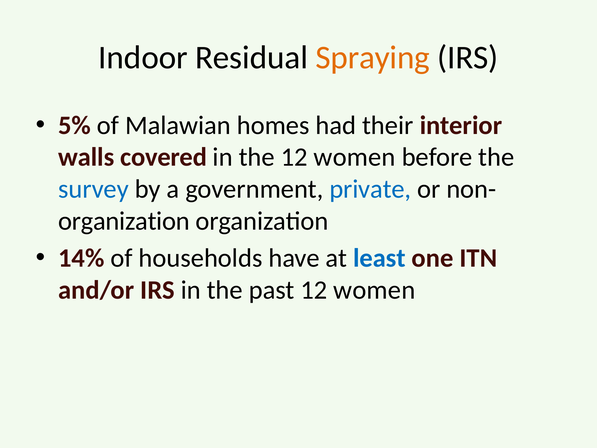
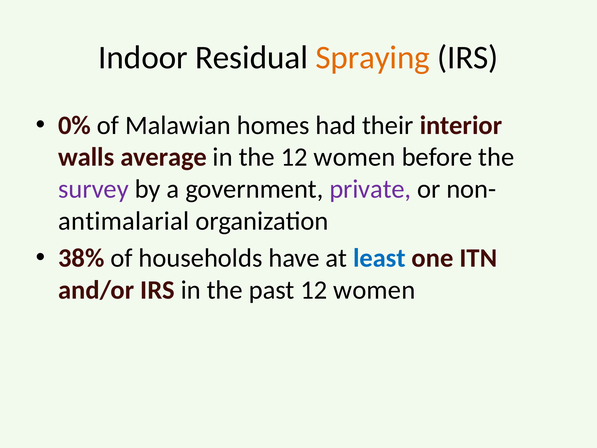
5%: 5% -> 0% (75, 125)
covered: covered -> average (164, 157)
survey colour: blue -> purple (94, 189)
private colour: blue -> purple (370, 189)
organization: organization -> antimalarial (124, 221)
14%: 14% -> 38% (81, 258)
